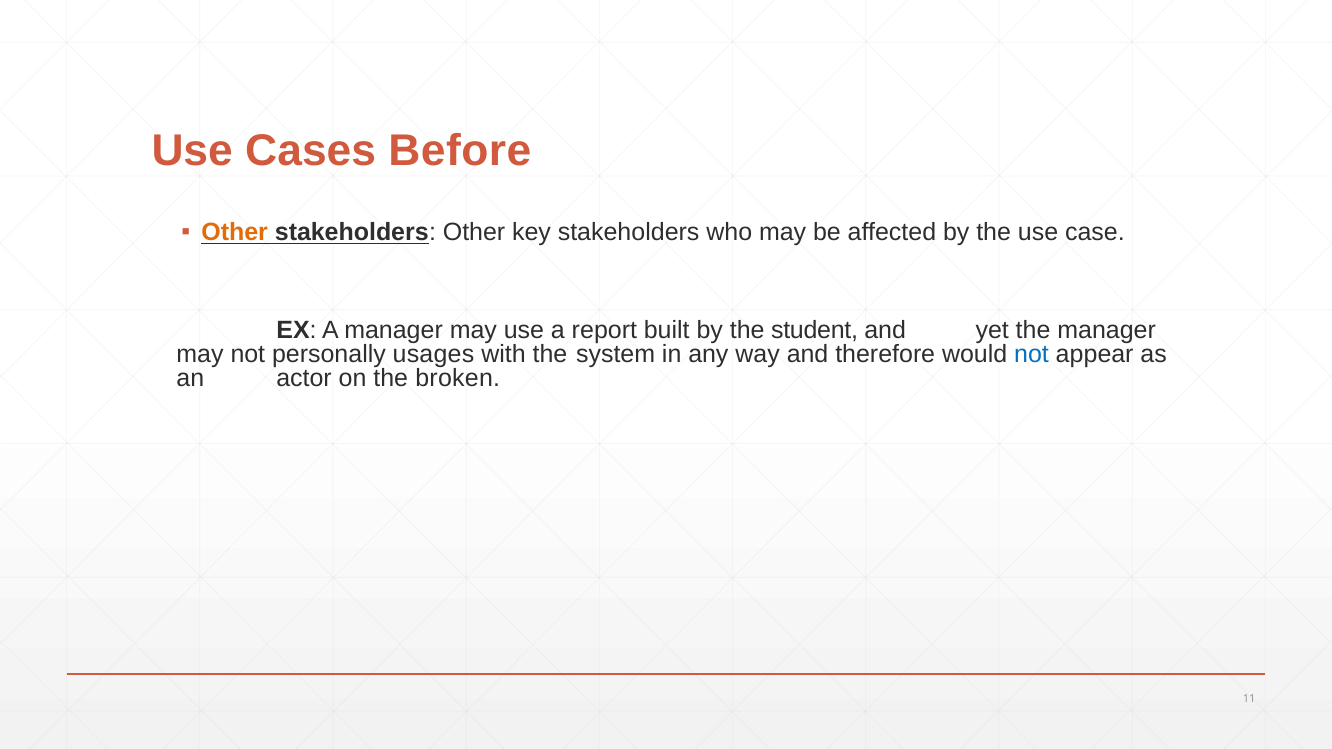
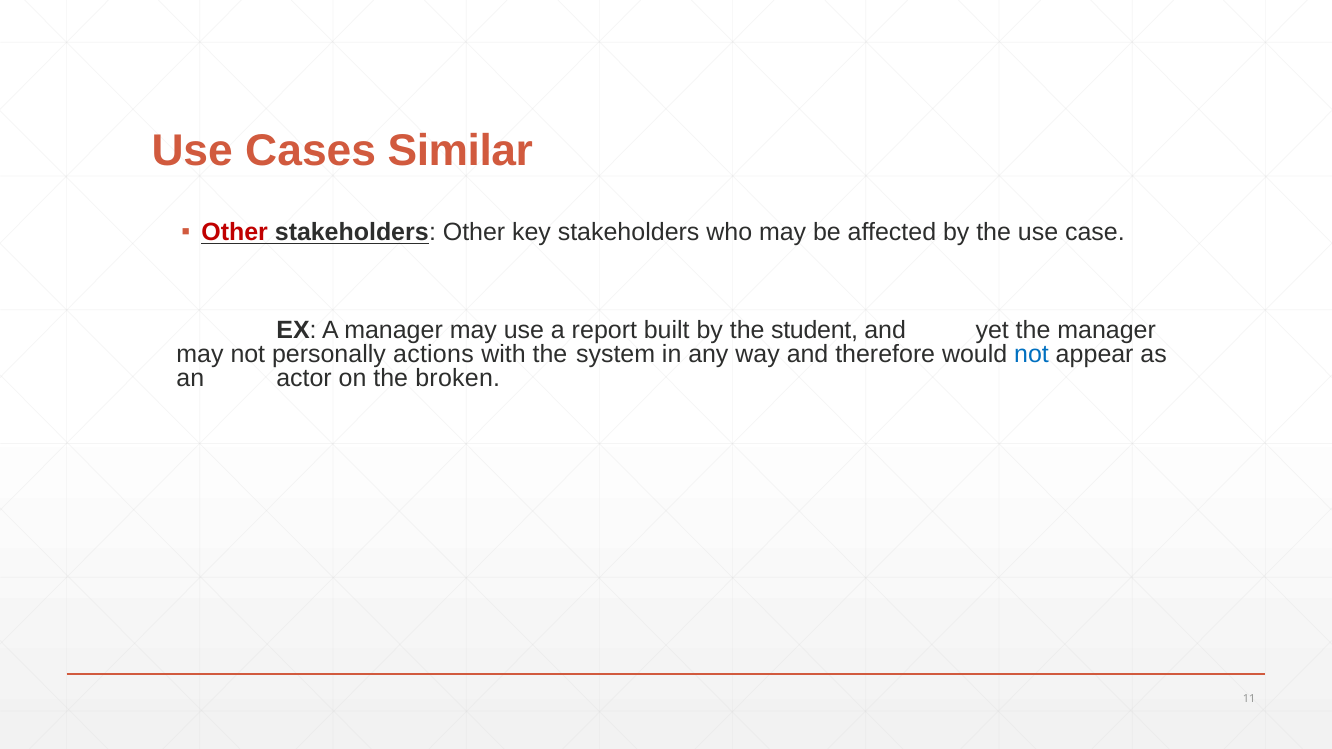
Before: Before -> Similar (460, 151)
Other colour: orange -> red (235, 232)
usages: usages -> actions (433, 354)
